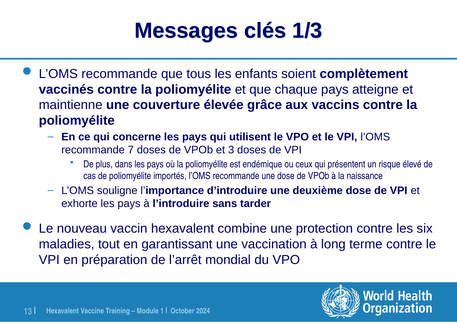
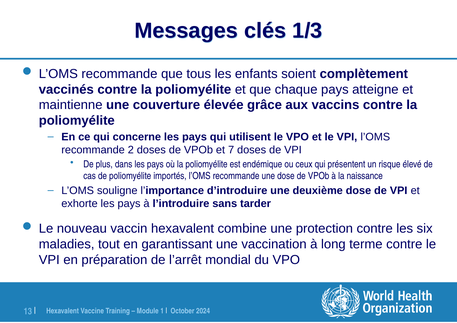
7: 7 -> 2 (131, 150)
3: 3 -> 7 (231, 150)
